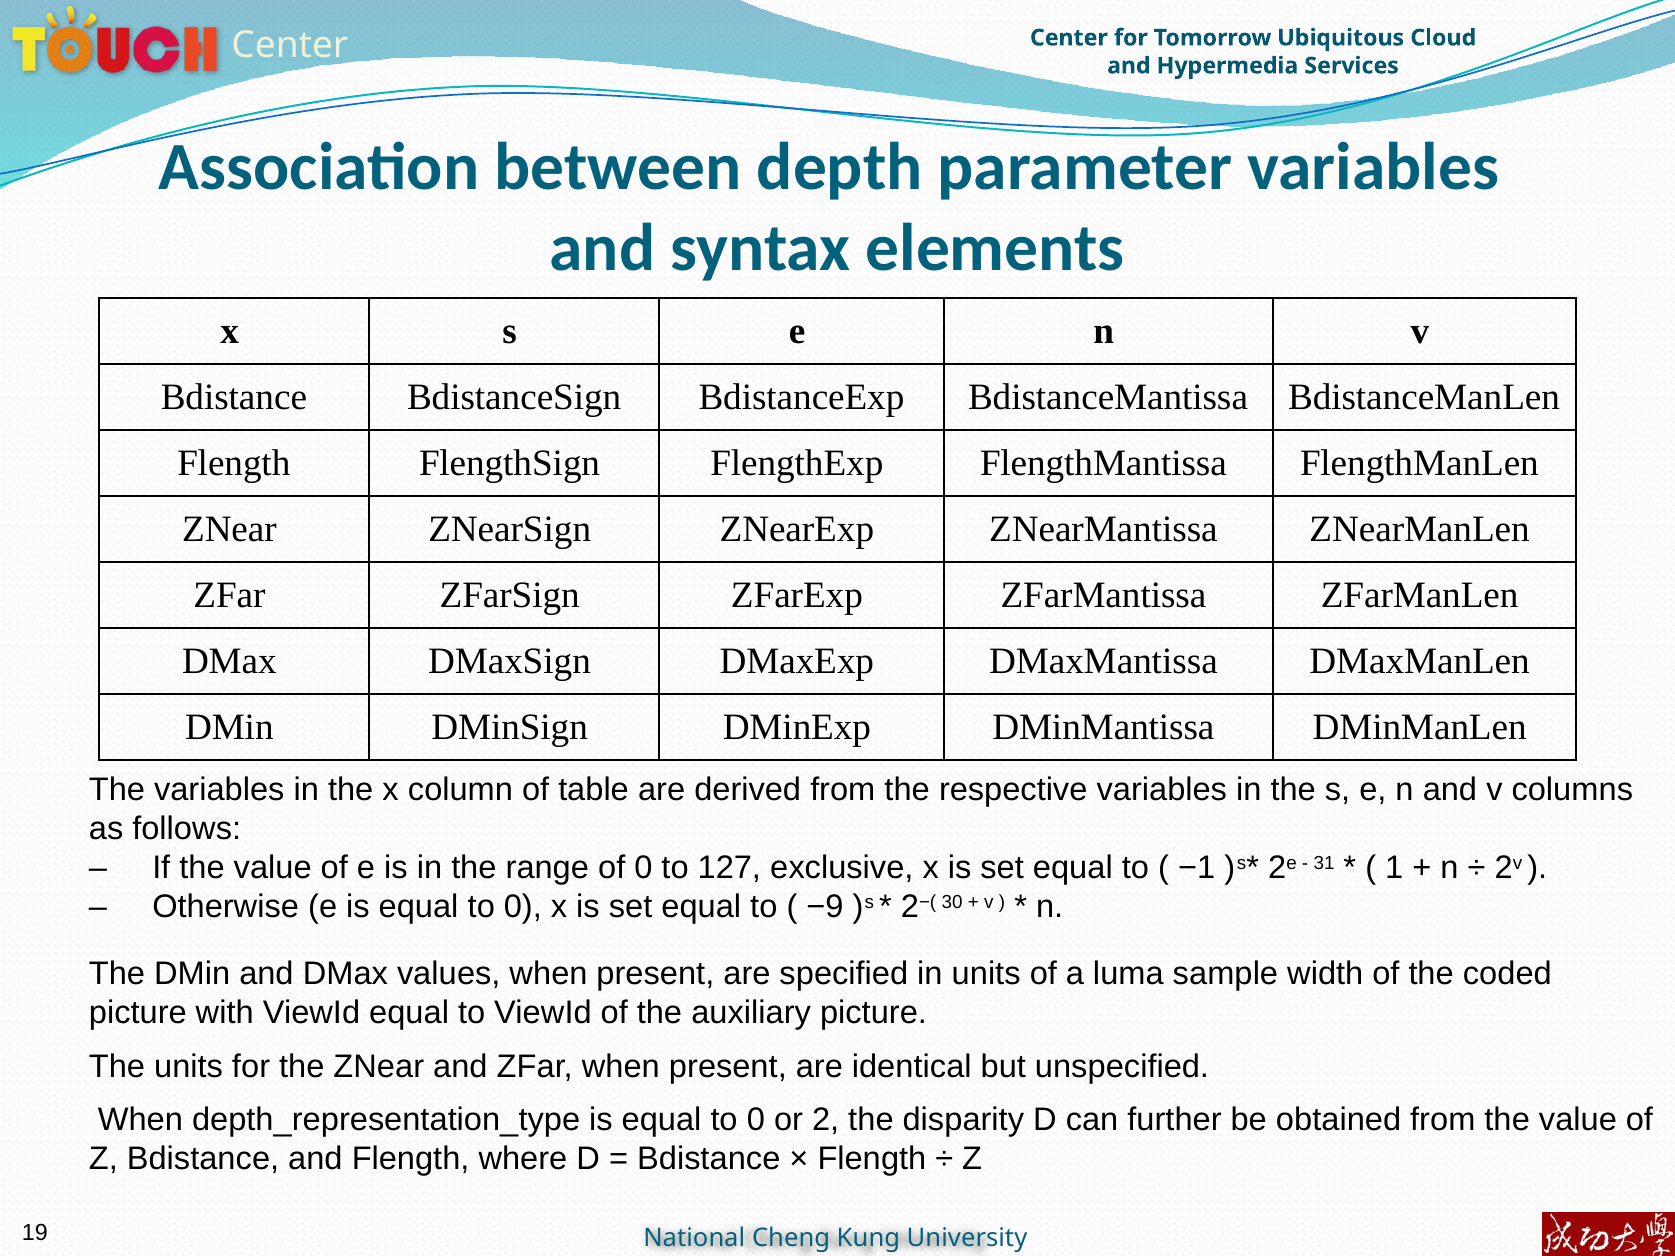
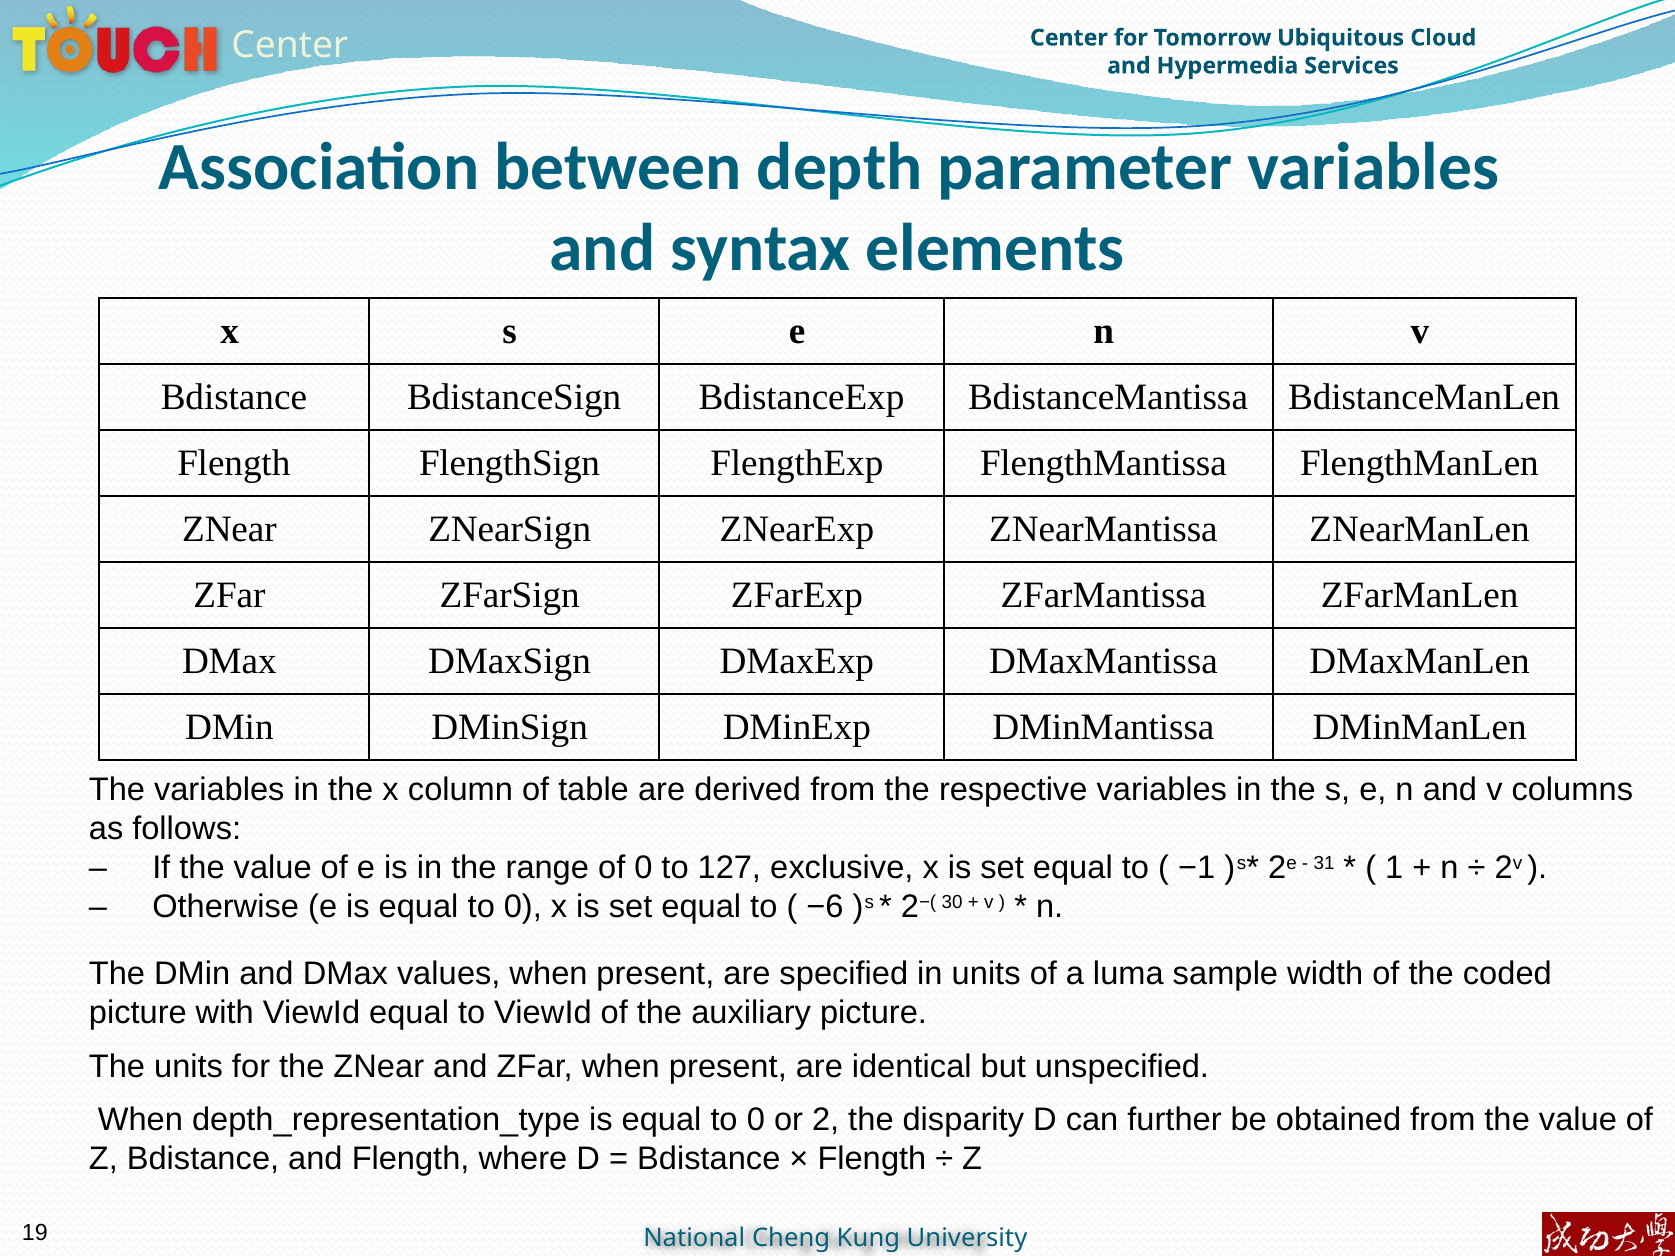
−9: −9 -> −6 (825, 907)
